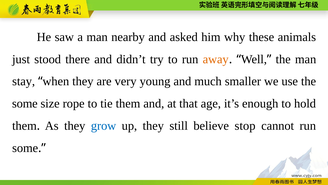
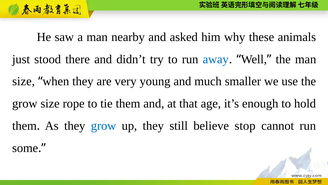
away colour: orange -> blue (216, 59)
stay: stay -> size (24, 81)
some: some -> grow (25, 103)
